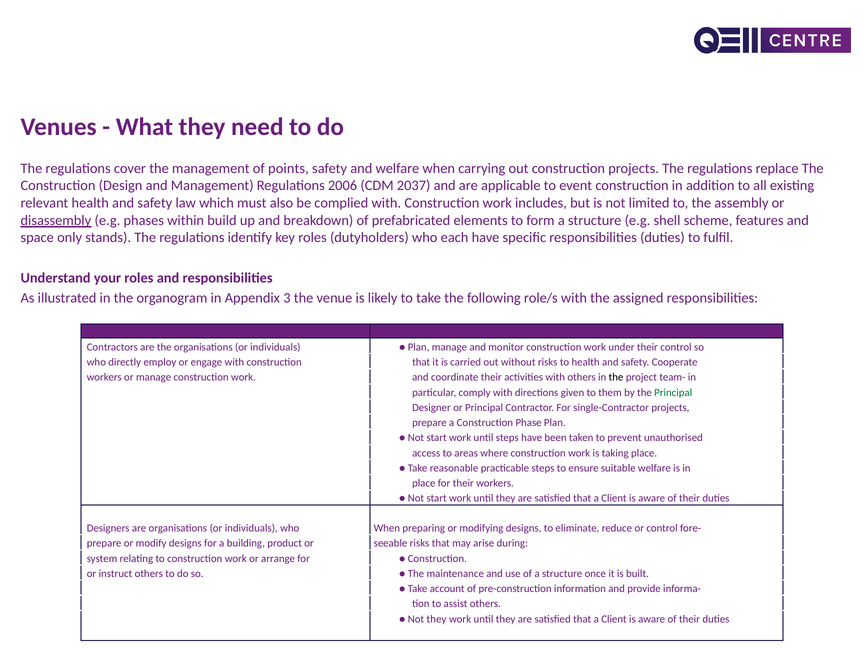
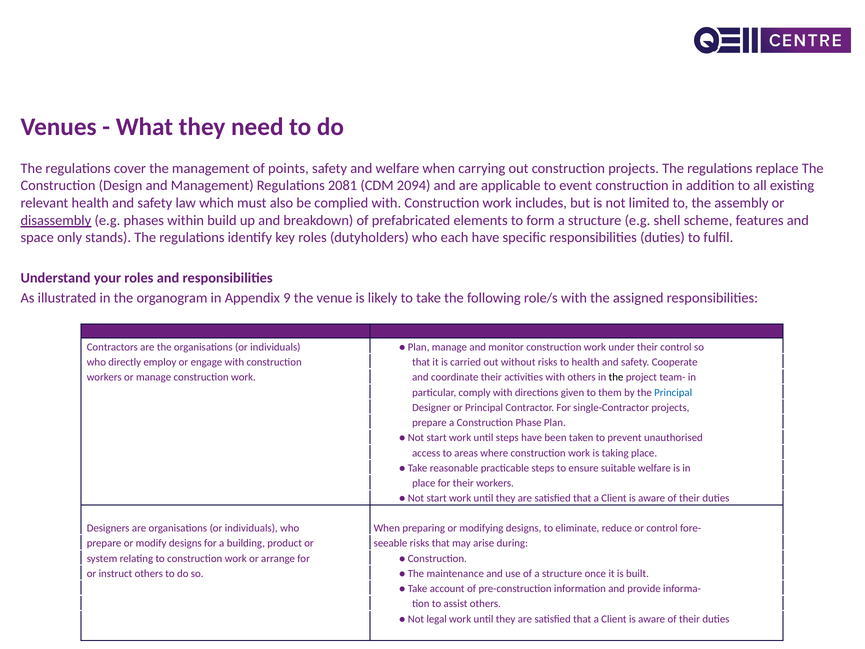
2006: 2006 -> 2081 (343, 186)
2037: 2037 -> 2094 (414, 186)
3: 3 -> 9 (287, 298)
Principal colour: green -> blue (673, 392)
Not they: they -> legal (437, 619)
